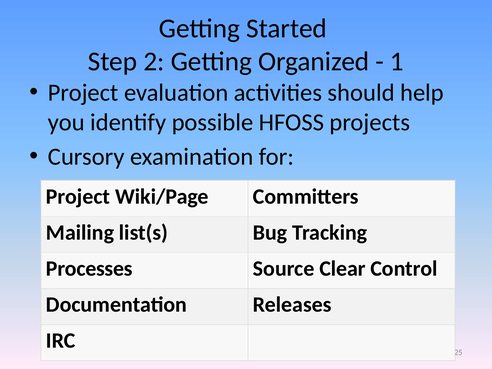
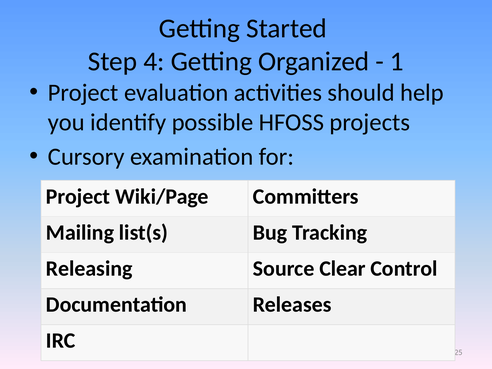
2: 2 -> 4 (154, 61)
Processes: Processes -> Releasing (89, 269)
